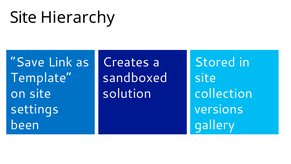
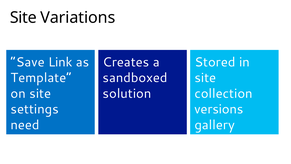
Hierarchy: Hierarchy -> Variations (78, 18)
been: been -> need (25, 125)
